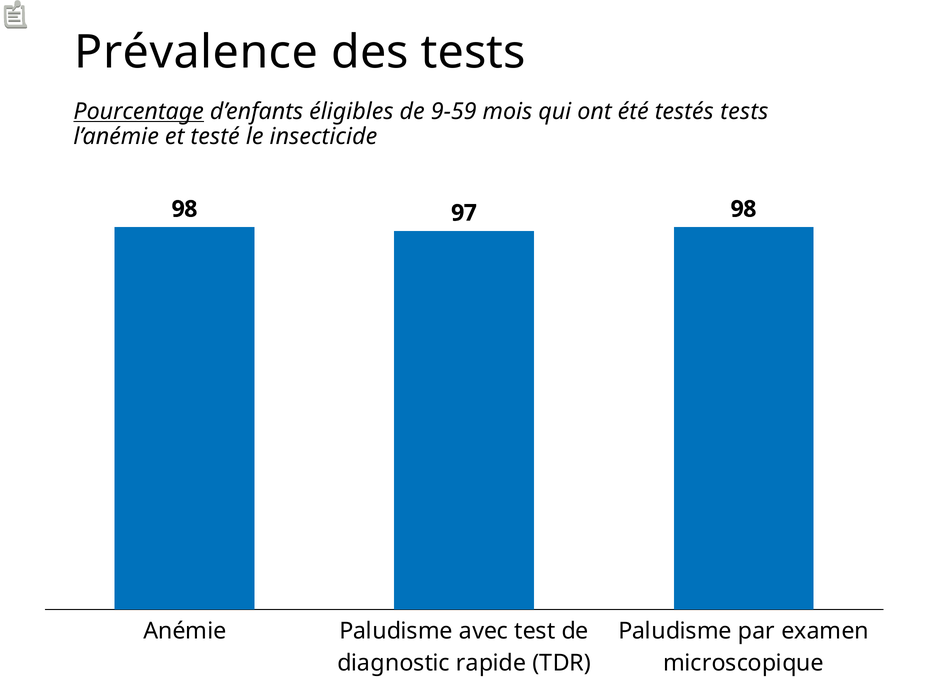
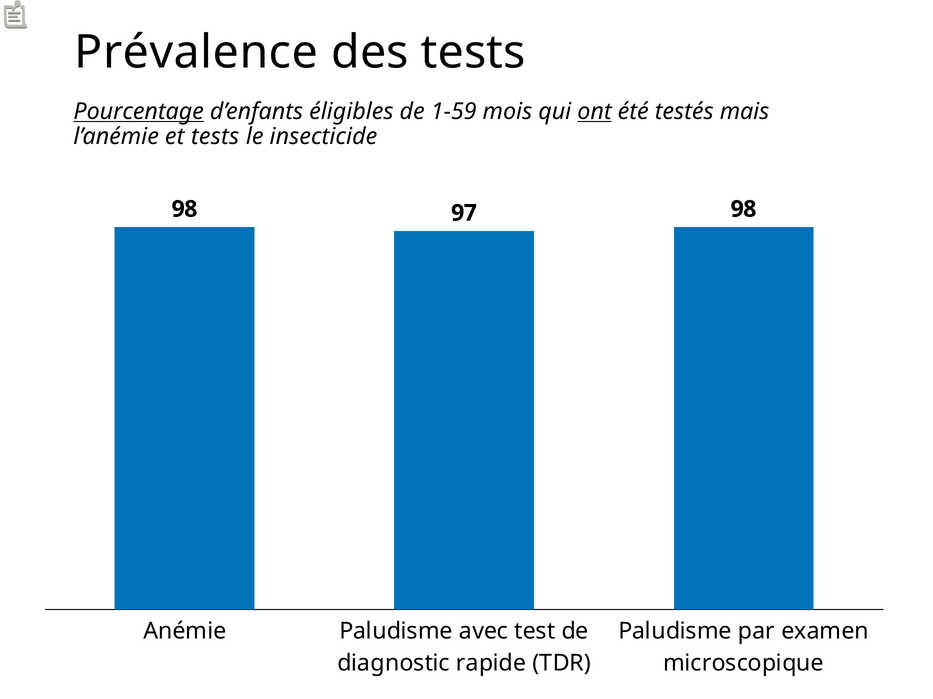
9-59: 9-59 -> 1-59 (454, 112)
ont underline: none -> present (594, 112)
testés tests: tests -> mais (745, 112)
et testé: testé -> tests (215, 137)
